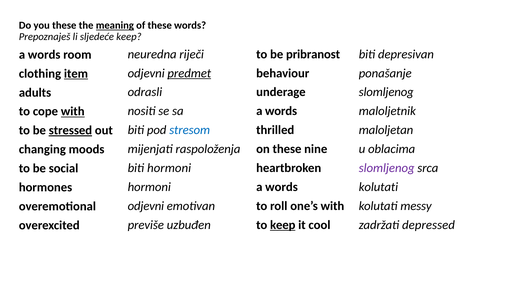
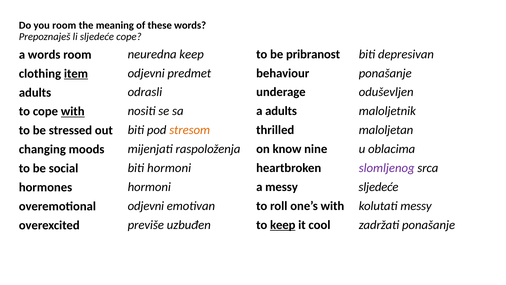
you these: these -> room (64, 25)
meaning underline: present -> none (115, 25)
sljedeće keep: keep -> cope (129, 37)
neuredna riječi: riječi -> keep (192, 54)
predmet underline: present -> none (189, 73)
slomljenog: slomljenog -> oduševljen (386, 92)
words: words -> adults (281, 111)
stresom colour: blue -> orange (190, 130)
stressed underline: present -> none (70, 130)
on these: these -> know (287, 149)
words: words -> messy (282, 187)
kolutati: kolutati -> sljedeće (378, 187)
zadržati depressed: depressed -> ponašanje (429, 225)
